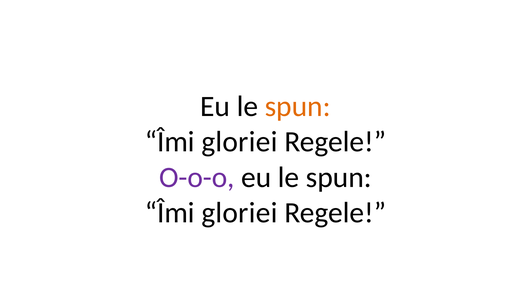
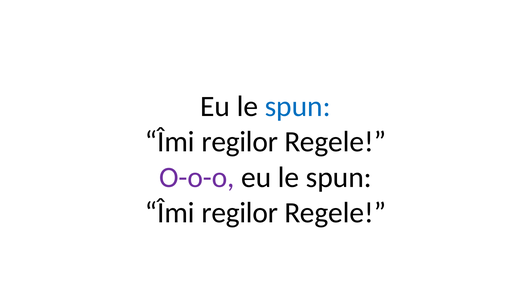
spun colour: orange -> blue (298, 106)
gloriei: gloriei -> regilor (240, 142)
gloriei: gloriei -> regilor (240, 212)
